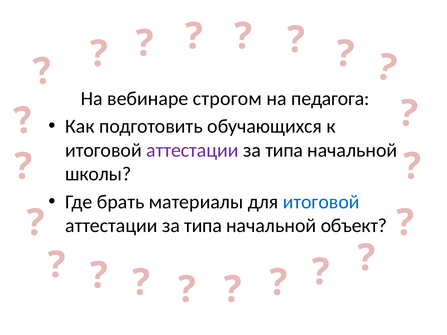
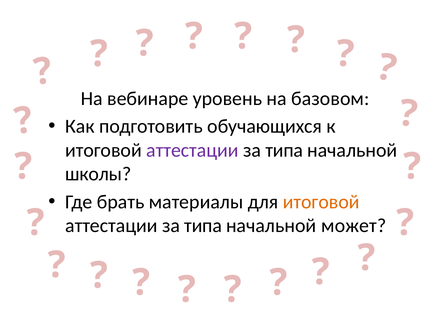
строгом: строгом -> уровень (227, 99)
педагога: педагога -> базовом (330, 99)
итоговой colour: blue -> orange (321, 202)
объект: объект -> может (354, 226)
